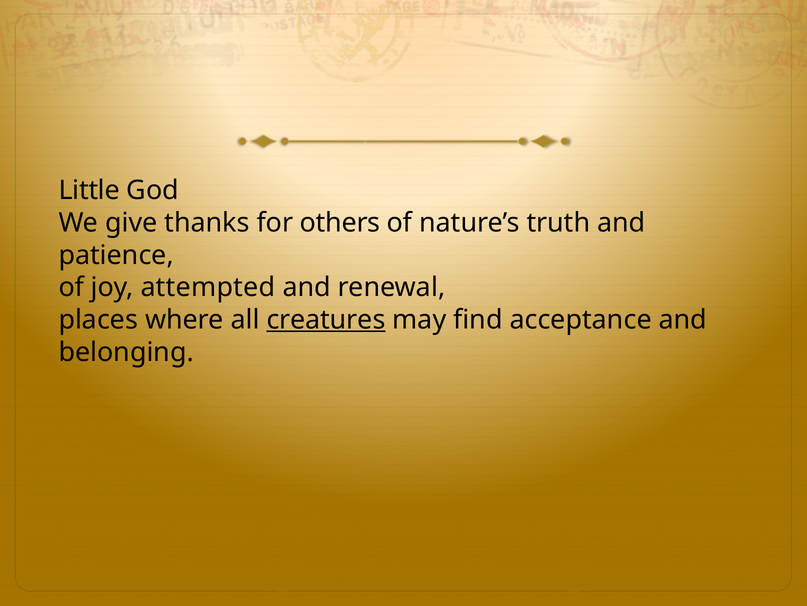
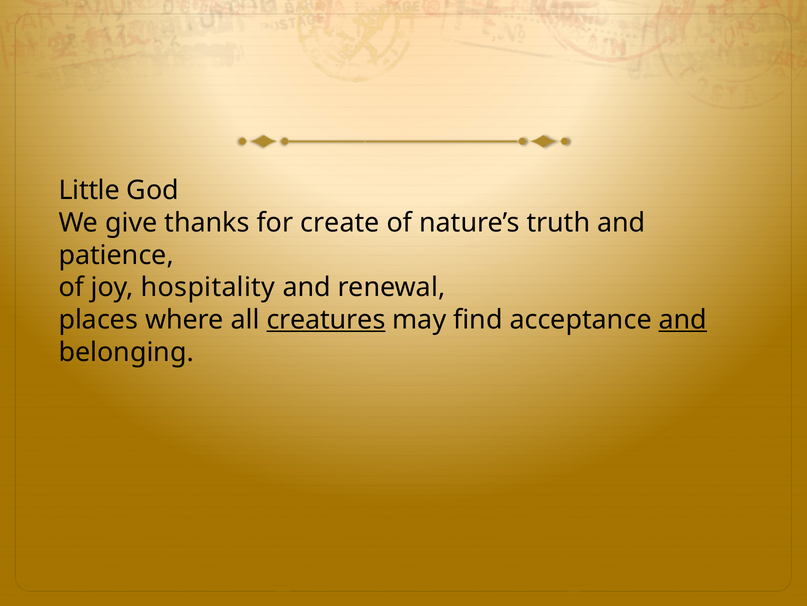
others: others -> create (340, 223)
attempted: attempted -> hospitality (208, 287)
and underline: none -> present (683, 319)
